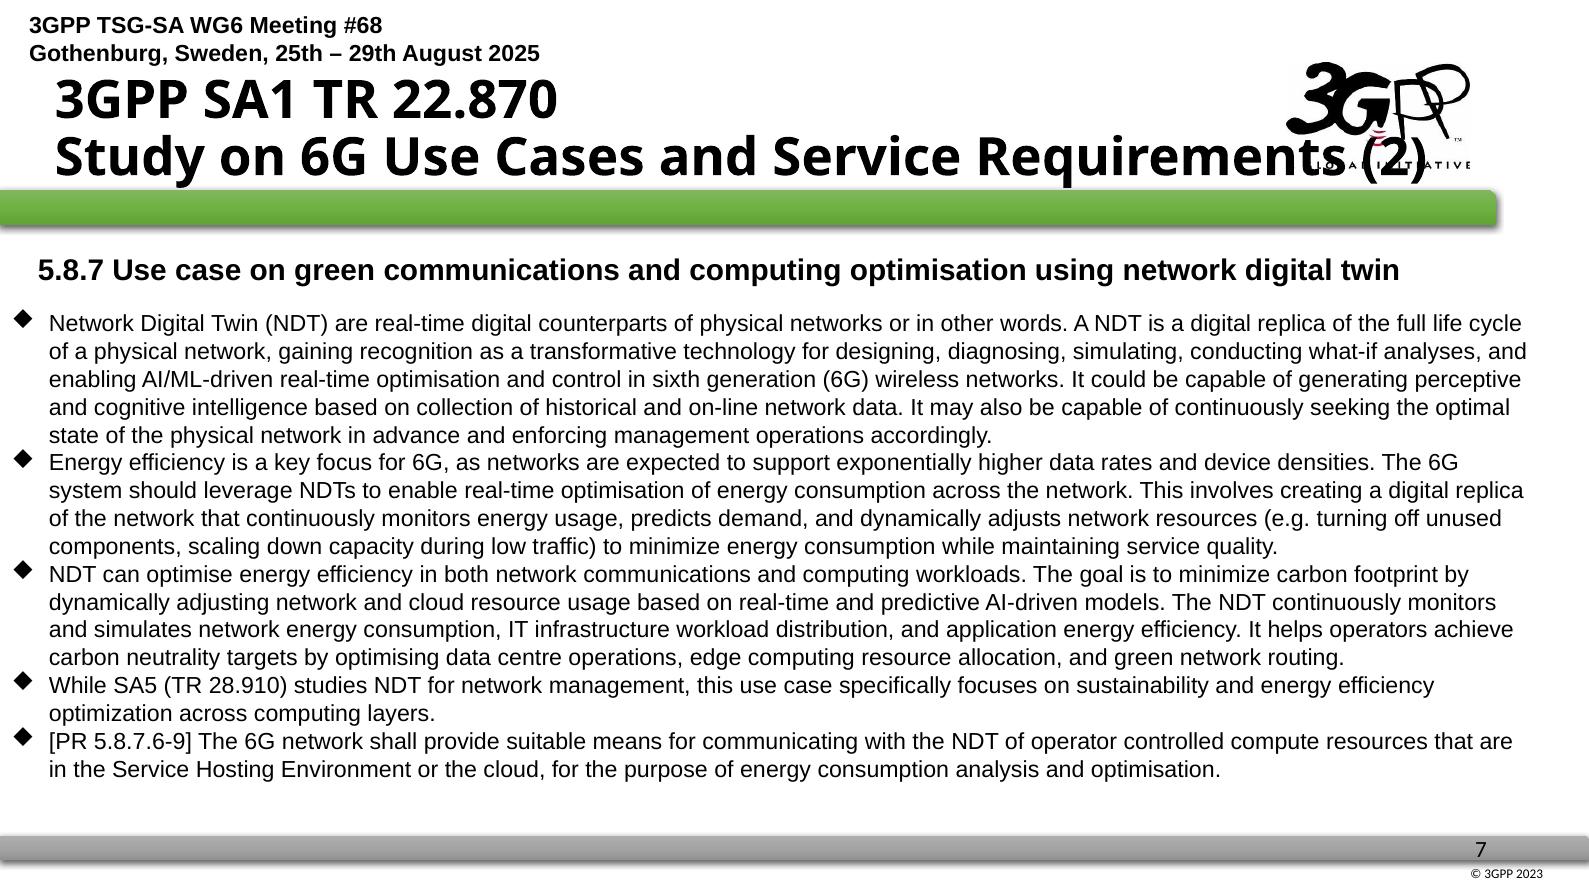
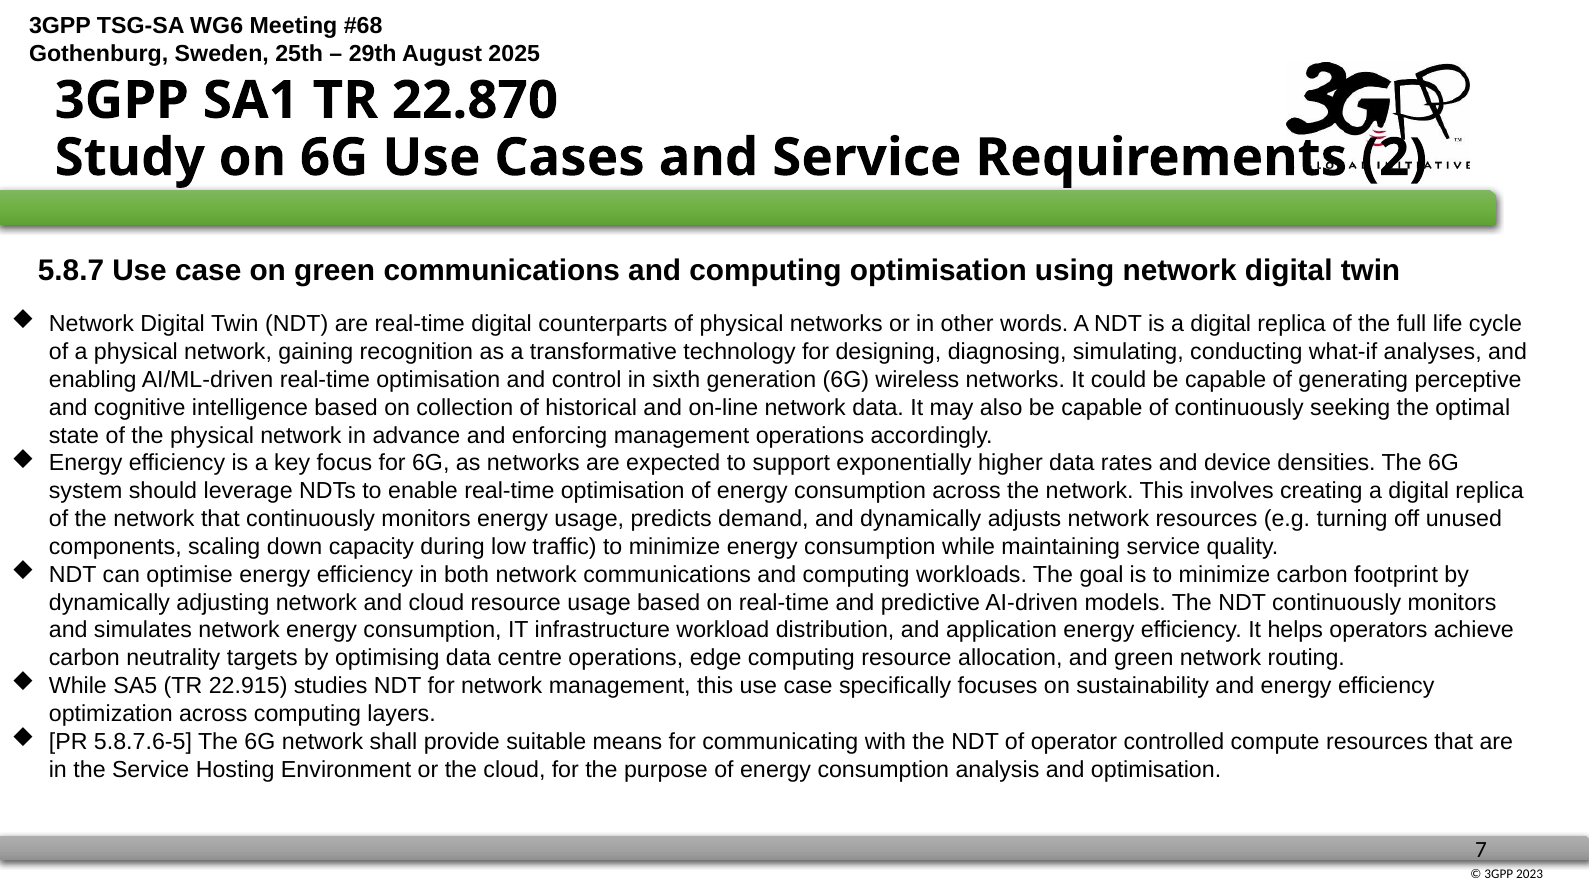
28.910: 28.910 -> 22.915 (248, 686)
5.8.7.6-9: 5.8.7.6-9 -> 5.8.7.6-5 (143, 741)
